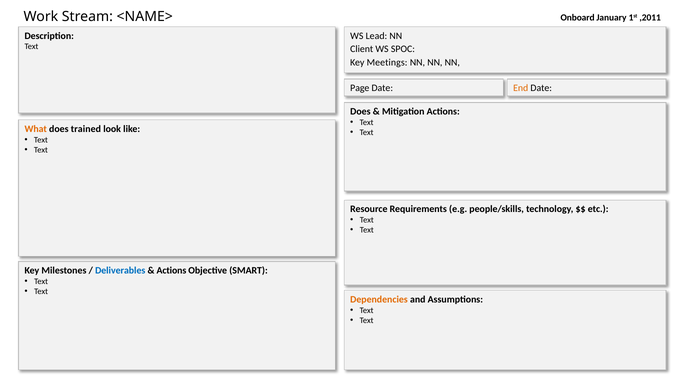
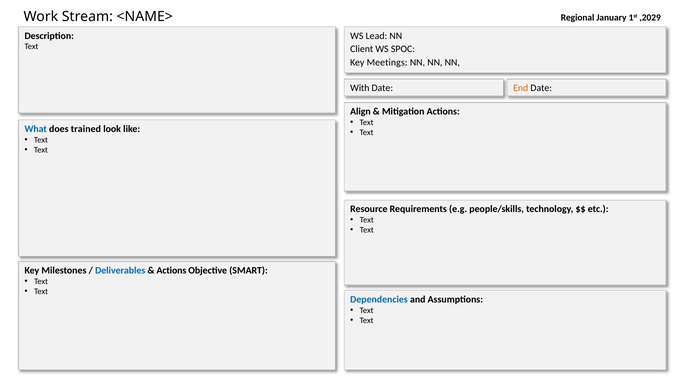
Onboard: Onboard -> Regional (578, 17)
,2011: ,2011 -> ,2029 (650, 17)
Page: Page -> With (360, 88)
Does: Does -> Align (360, 112)
What colour: orange -> blue (36, 129)
Dependencies colour: orange -> blue (379, 299)
